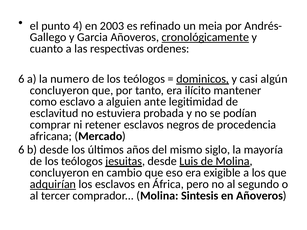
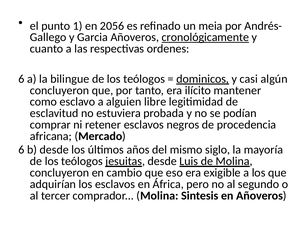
4: 4 -> 1 (78, 26)
2003: 2003 -> 2056 (112, 26)
numero: numero -> bilingue (70, 79)
ante: ante -> libre (155, 102)
adquirían underline: present -> none (53, 184)
